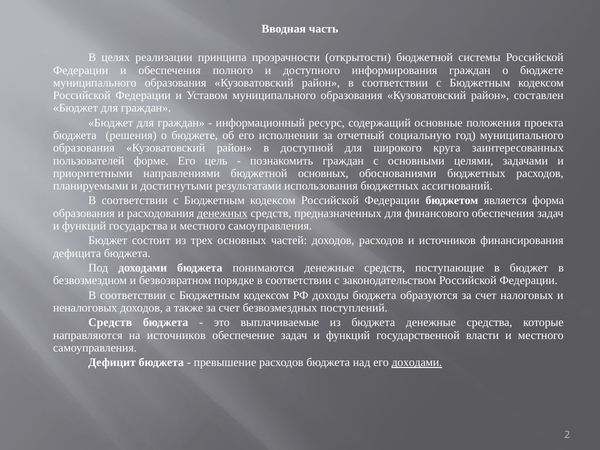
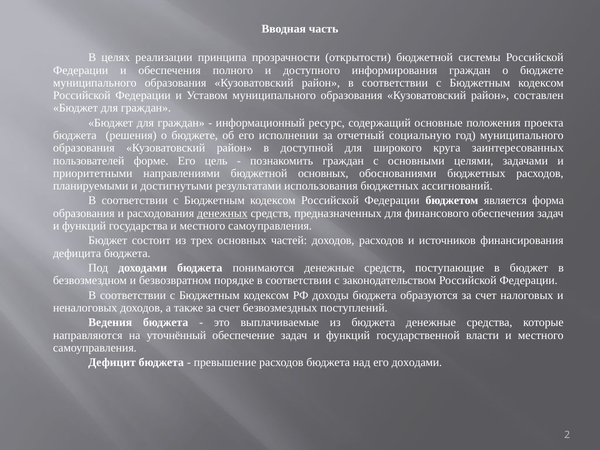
Средств: Средств -> Ведения (110, 323)
на источников: источников -> уточнённый (176, 335)
доходами underline: present -> none (417, 362)
